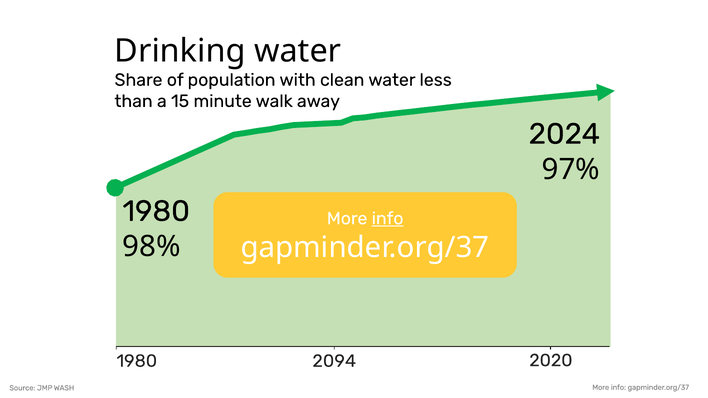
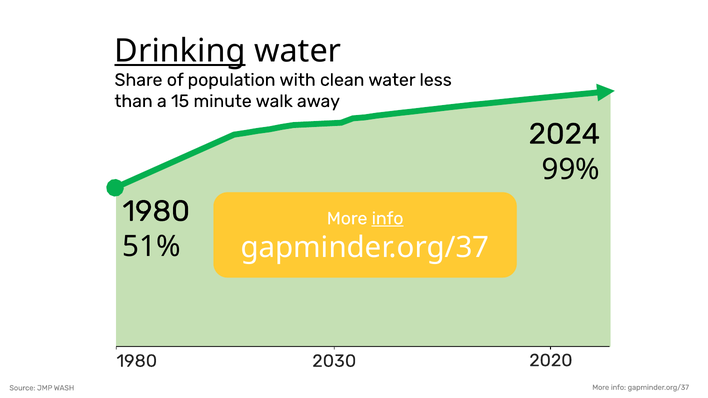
Drinking underline: none -> present (180, 51)
97%: 97% -> 99% (571, 169)
98%: 98% -> 51% (152, 247)
2094: 2094 -> 2030 (334, 361)
